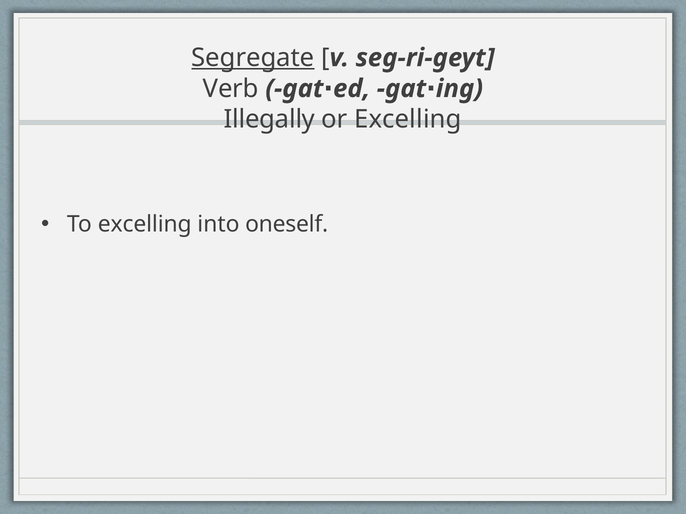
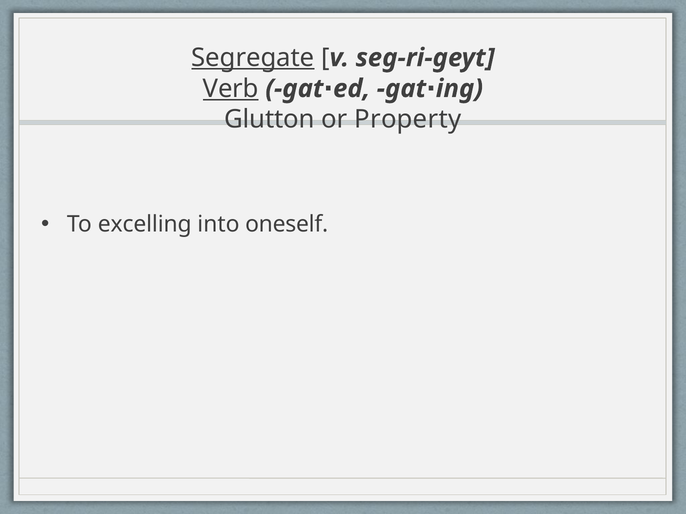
Verb underline: none -> present (231, 89)
Illegally: Illegally -> Glutton (269, 120)
or Excelling: Excelling -> Property (408, 120)
